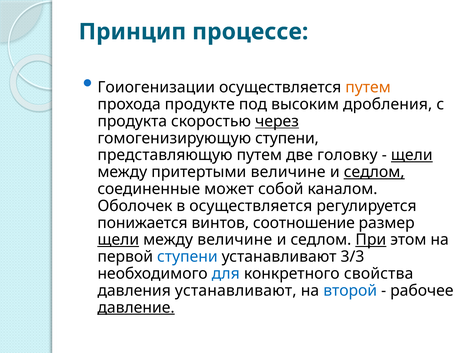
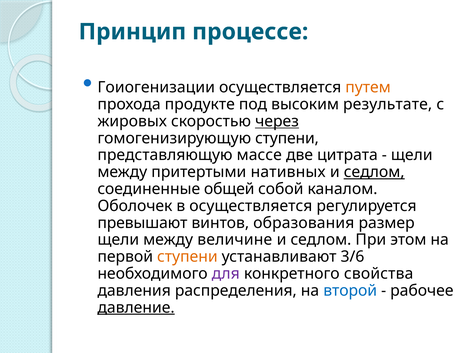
дробления: дробления -> результате (388, 104)
продукта: продукта -> жировых (132, 121)
представляющую путем: путем -> массе (259, 155)
головку: головку -> цитрата (347, 155)
щели underline: present -> none (412, 155)
притертыми величине: величине -> нативных (288, 172)
может: может -> общей (229, 189)
понижается: понижается -> превышают (142, 223)
соотношение: соотношение -> образования (304, 223)
щели underline: present -> none (118, 240)
При underline: present -> none (371, 240)
ступени colour: blue -> orange (187, 257)
3/3: 3/3 -> 3/6 (352, 257)
для colour: blue -> purple (226, 274)
давления устанавливают: устанавливают -> распределения (236, 291)
